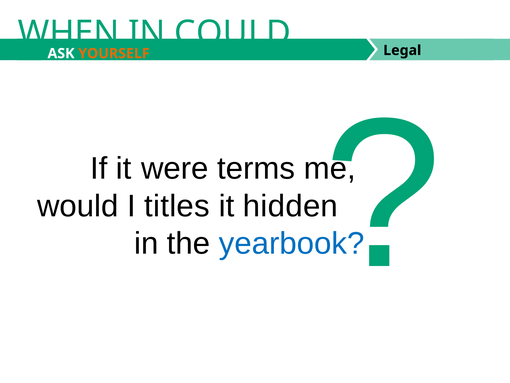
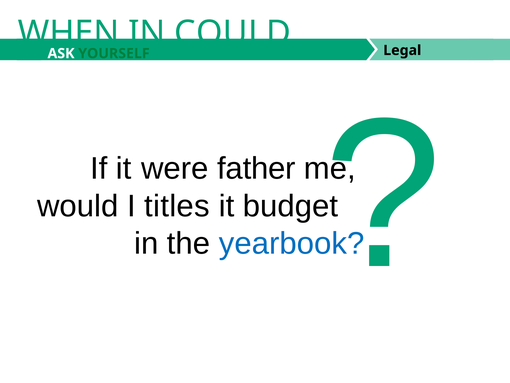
YOURSELF colour: orange -> green (114, 53)
terms: terms -> father (256, 168)
hidden: hidden -> budget (291, 206)
